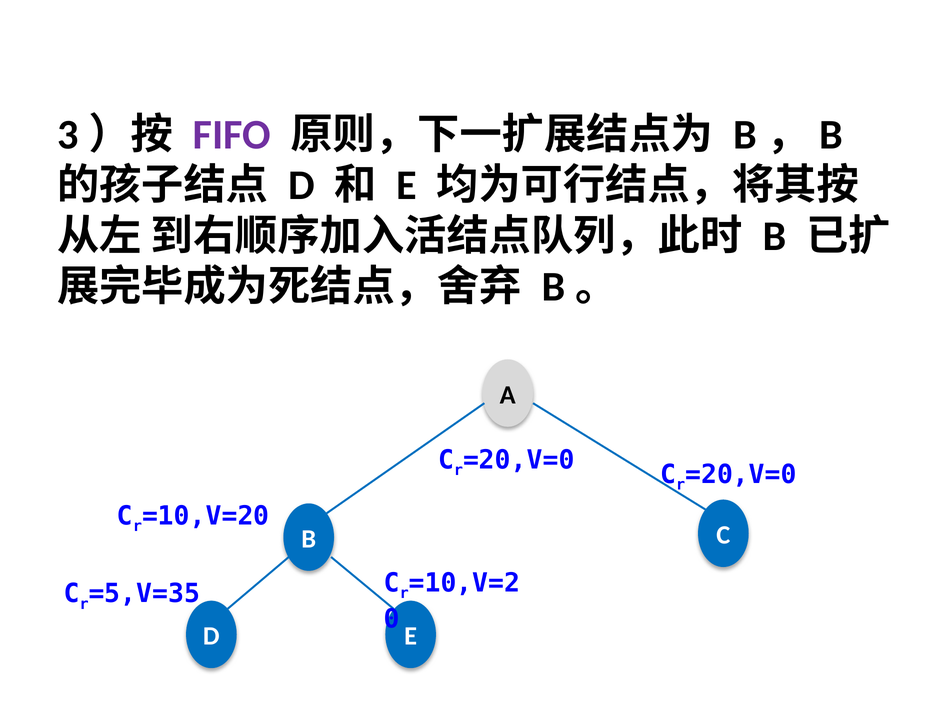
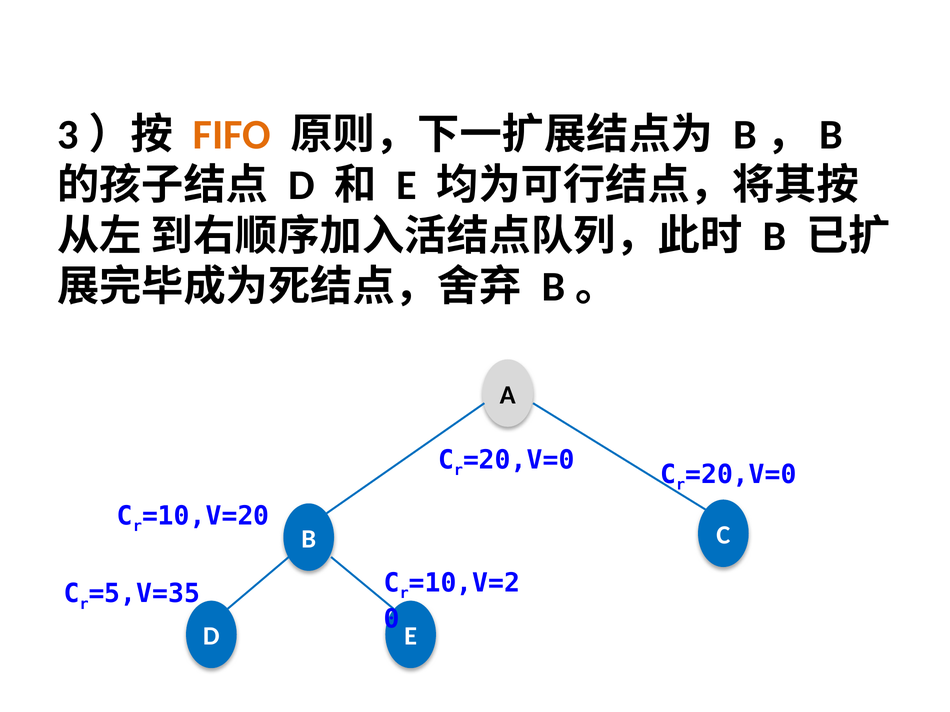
FIFO colour: purple -> orange (232, 135)
